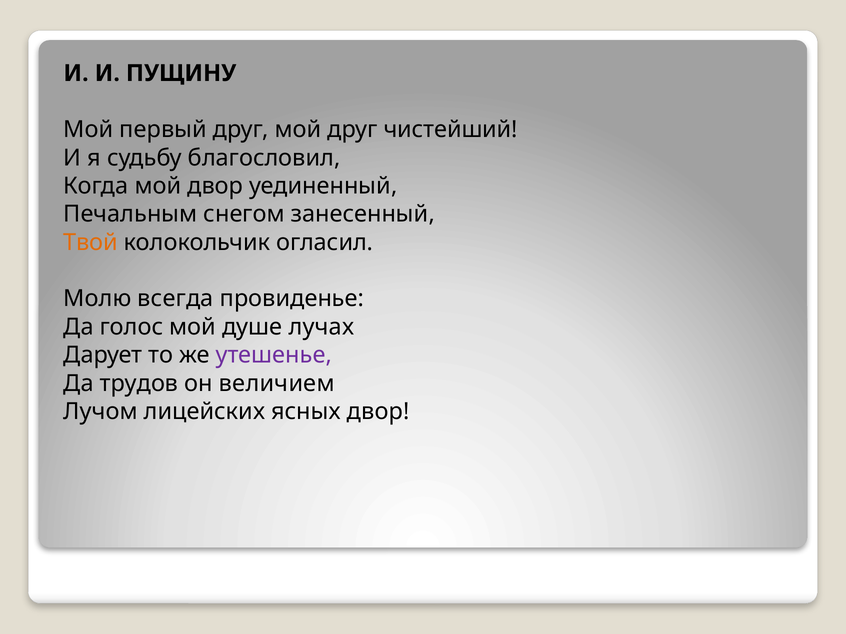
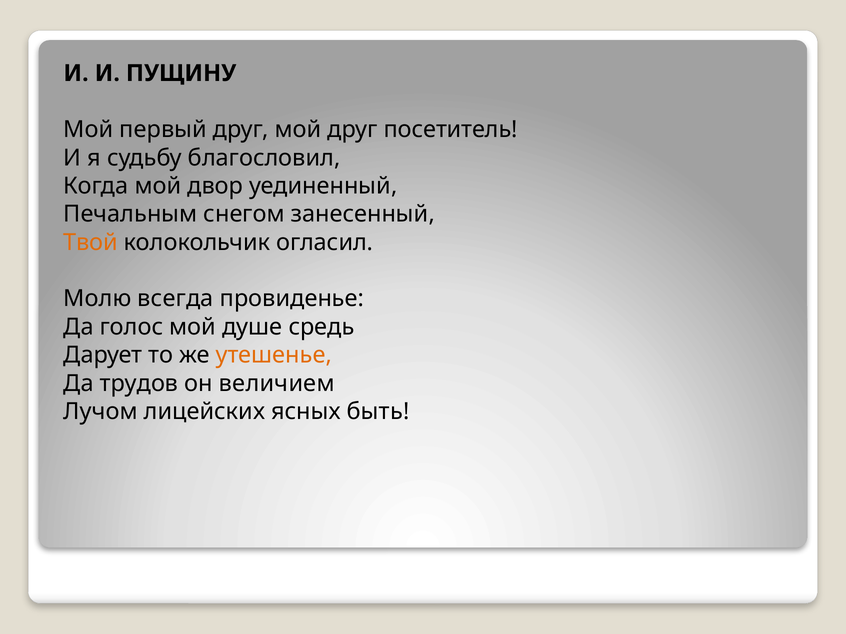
чистейший: чистейший -> посетитель (451, 130)
лучах: лучах -> средь (321, 327)
утешенье colour: purple -> orange (274, 355)
ясных двор: двор -> быть (378, 412)
